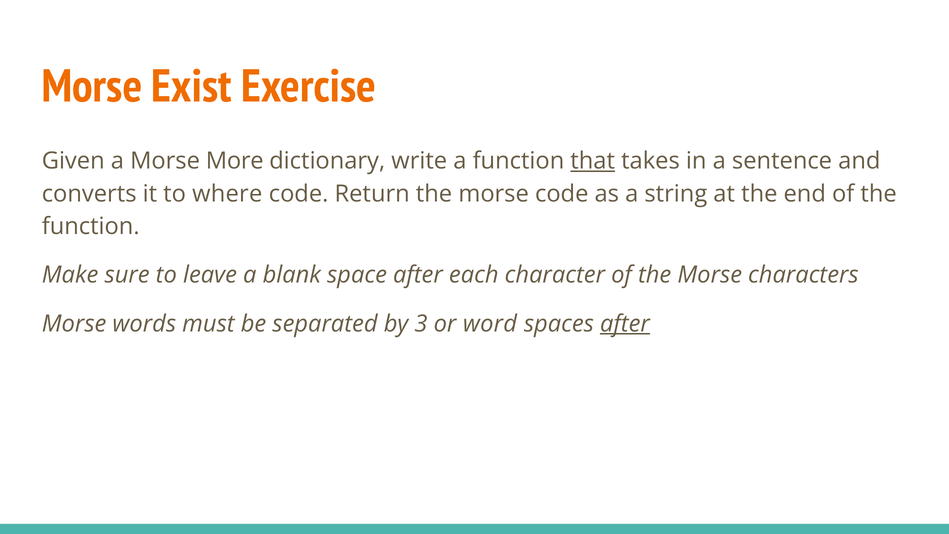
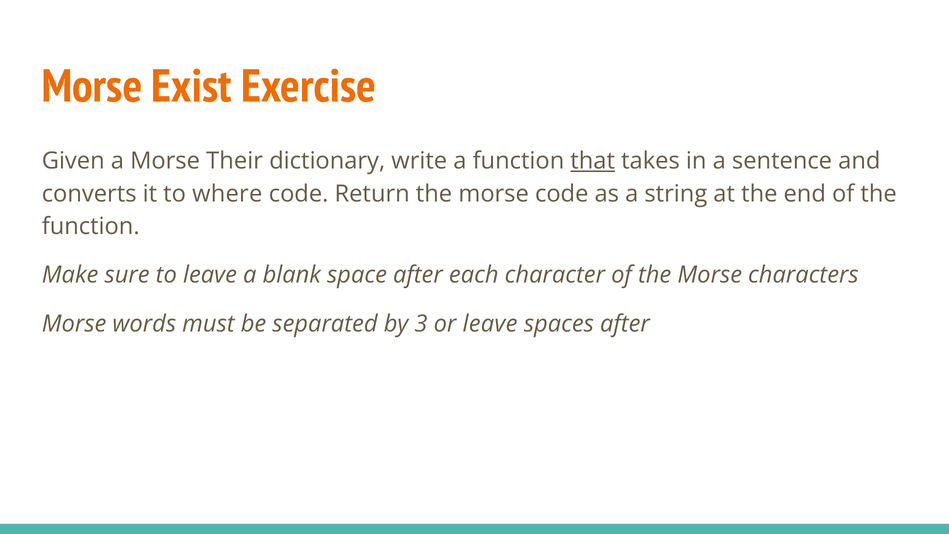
More: More -> Their (235, 161)
or word: word -> leave (490, 324)
after underline: present -> none (625, 324)
